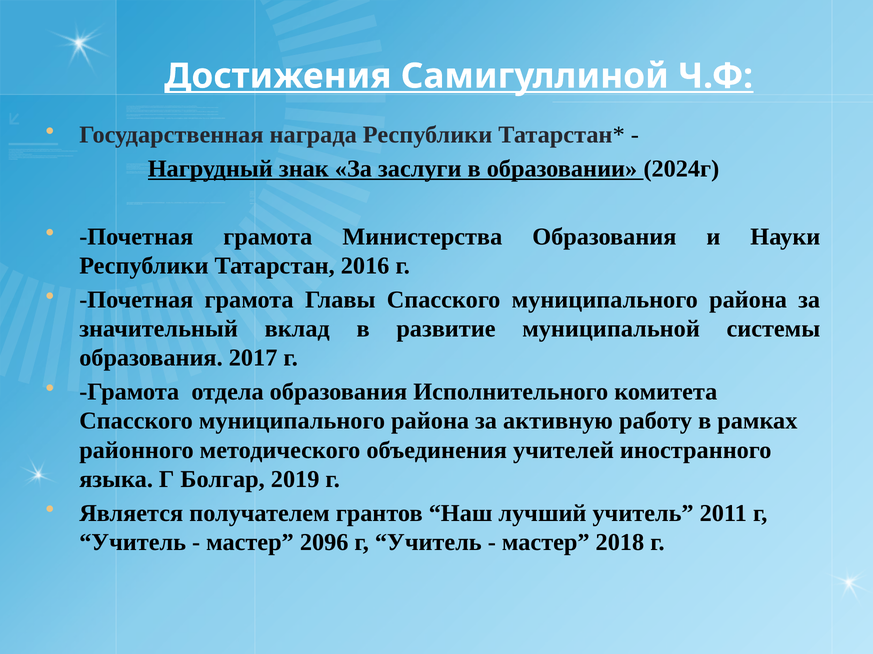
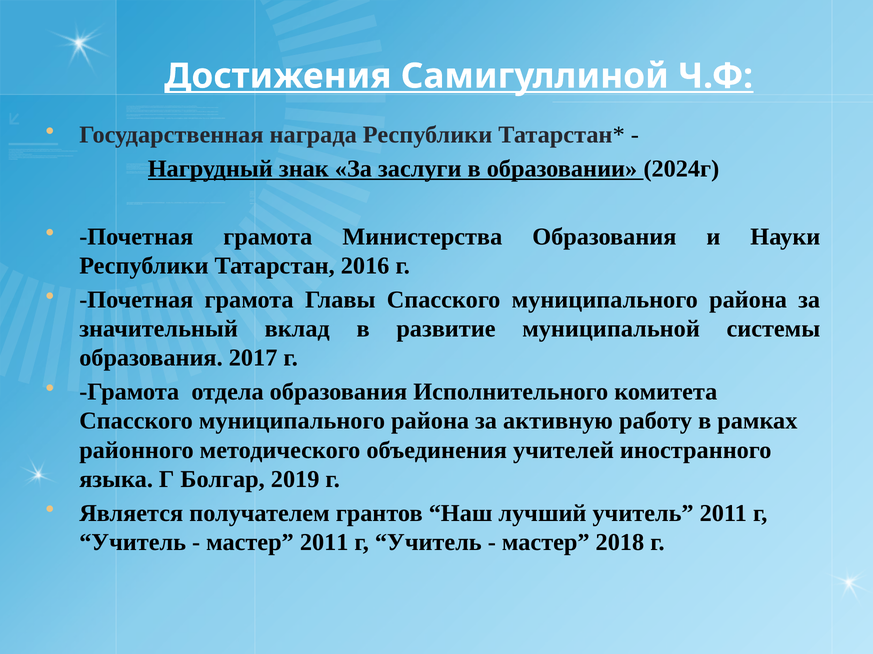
мастер 2096: 2096 -> 2011 (324, 543)
